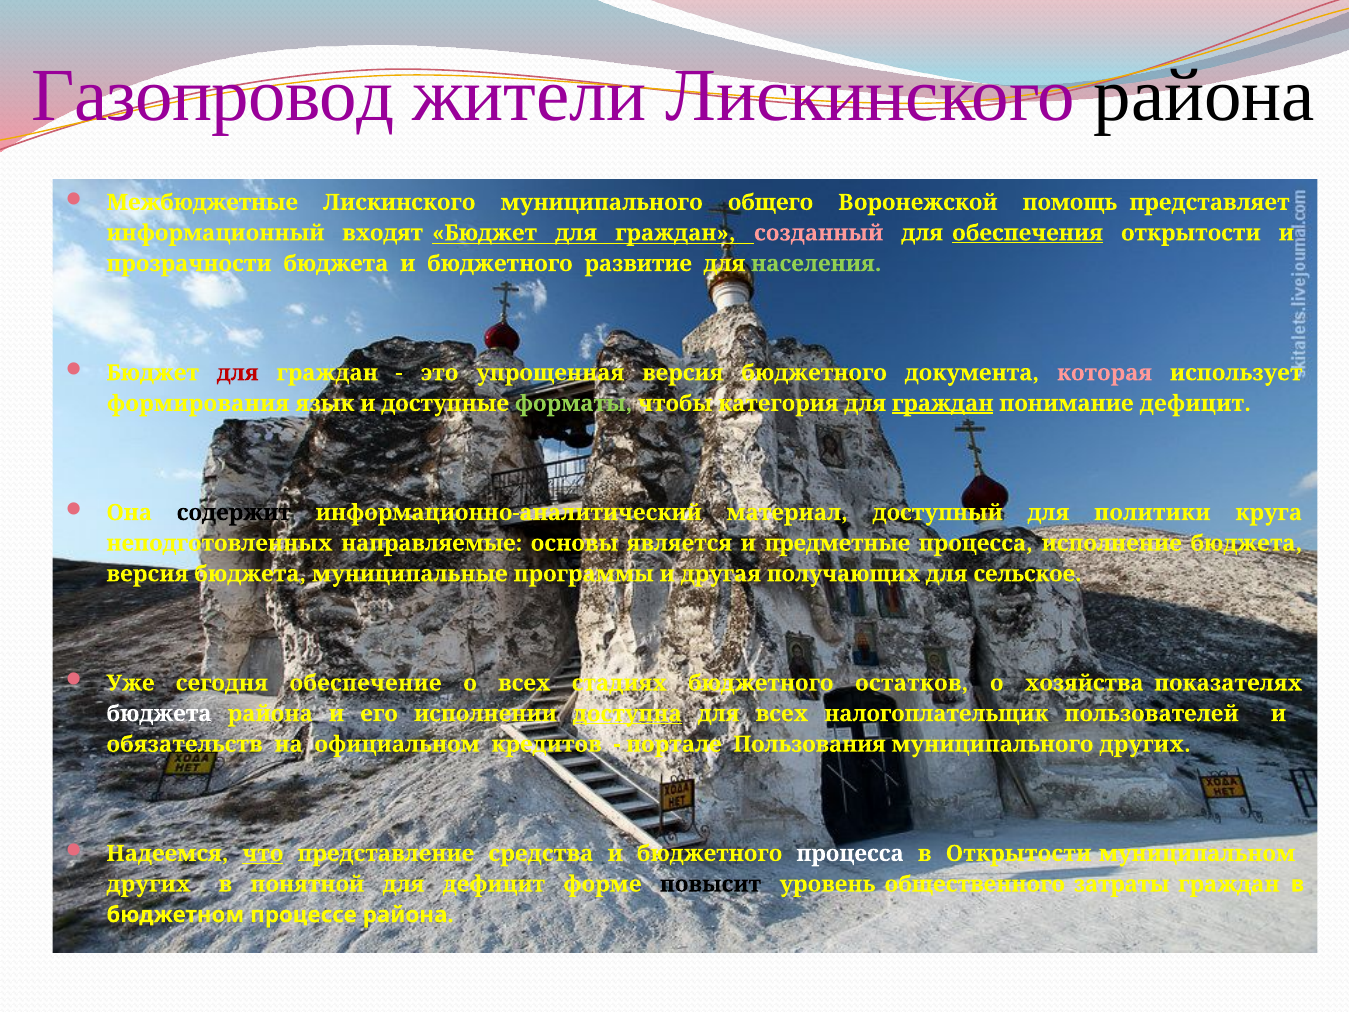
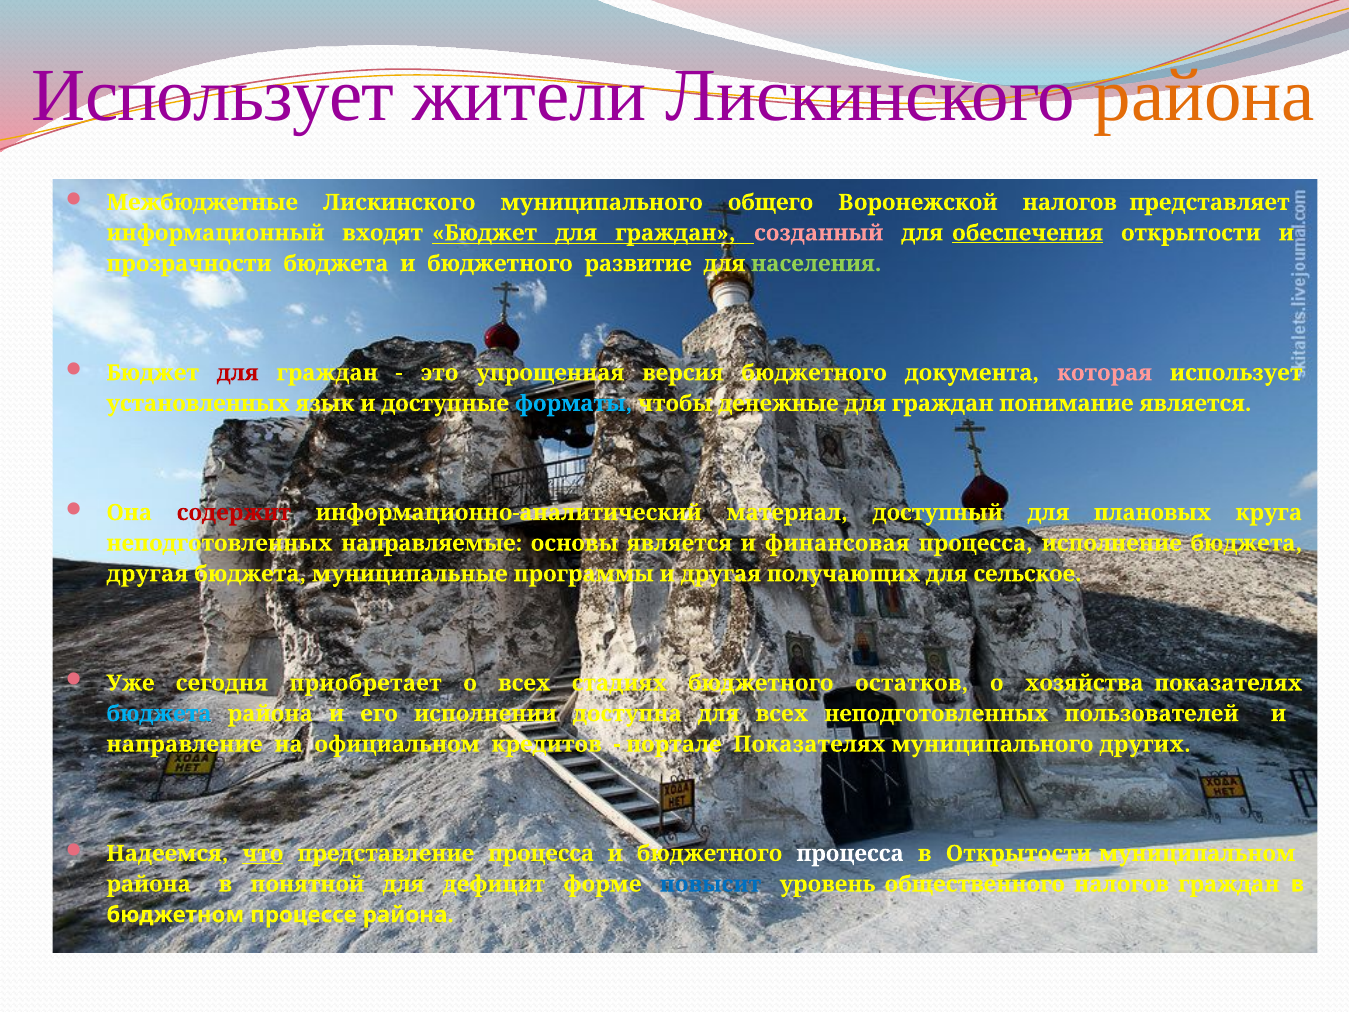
Газопровод: Газопровод -> Использует (213, 96)
района colour: black -> orange (1205, 96)
Воронежской помощь: помощь -> налогов (1070, 202)
формирования: формирования -> установленных (198, 403)
форматы colour: light green -> light blue (574, 403)
категория: категория -> денежные (778, 403)
граждан underline: present -> none (943, 403)
понимание дефицит: дефицит -> является (1196, 403)
содержит colour: black -> red (234, 513)
политики: политики -> плановых (1153, 513)
предметные: предметные -> финансовая (837, 543)
версия: версия -> другая (147, 574)
обеспечение: обеспечение -> приобретает (366, 683)
бюджета colour: white -> light blue (159, 714)
доступна underline: present -> none (627, 714)
всех налогоплательщик: налогоплательщик -> неподготовленных (936, 714)
обязательств: обязательств -> направление (184, 744)
портале Пользования: Пользования -> Показателях (809, 744)
представление средства: средства -> процесса (541, 853)
других: других -> района (149, 884)
повысит colour: black -> blue (711, 884)
общественного затраты: затраты -> налогов (1122, 884)
